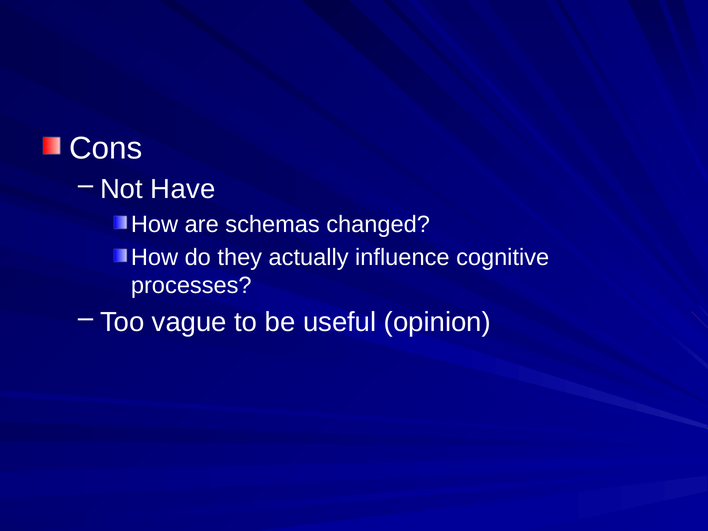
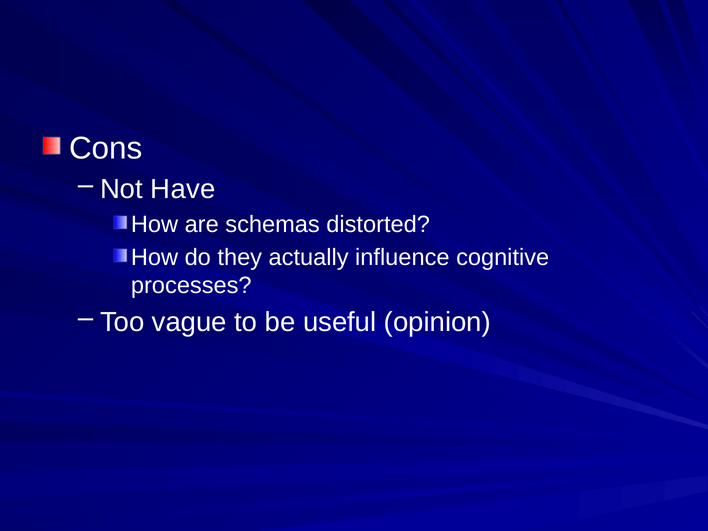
changed: changed -> distorted (378, 224)
